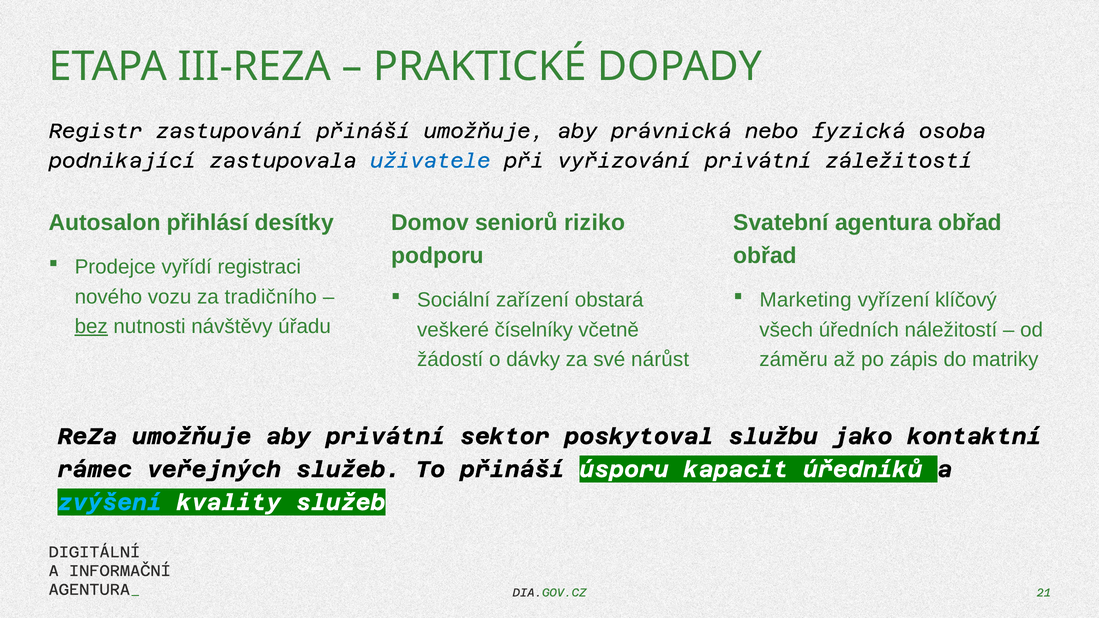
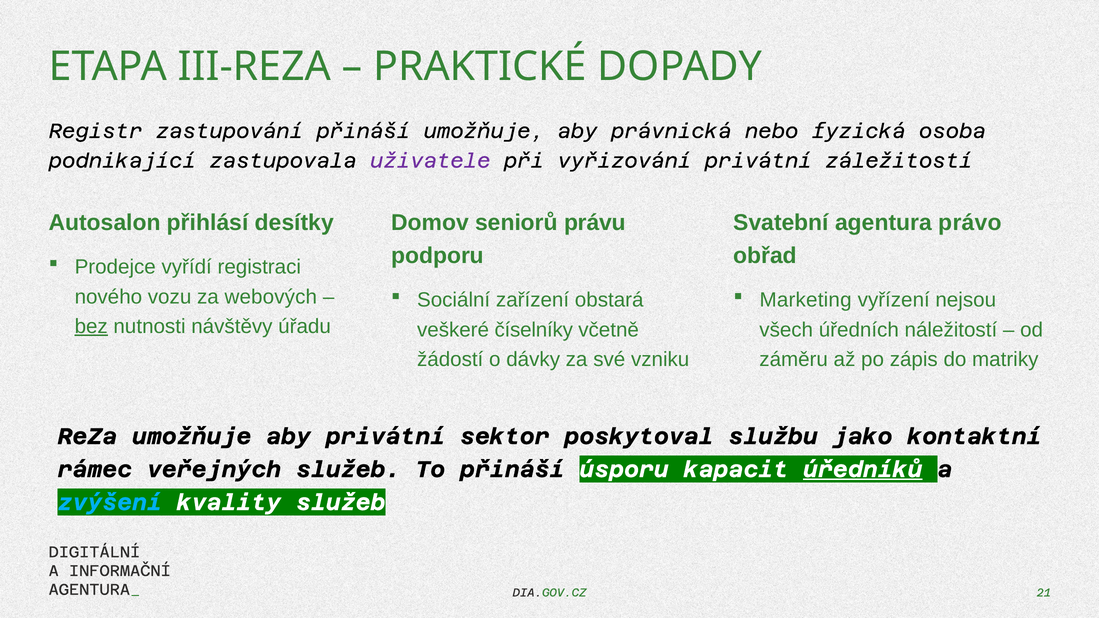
uživatele colour: blue -> purple (430, 161)
riziko: riziko -> právu (595, 223)
agentura obřad: obřad -> právo (970, 223)
tradičního: tradičního -> webových (271, 297)
klíčový: klíčový -> nejsou (966, 300)
nárůst: nárůst -> vzniku (660, 360)
úředníků underline: none -> present (863, 470)
